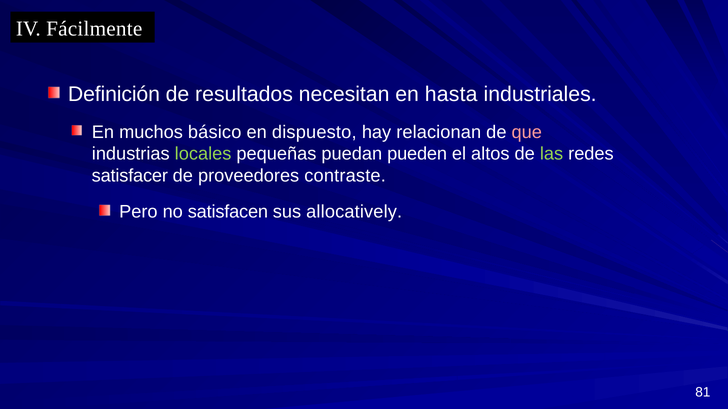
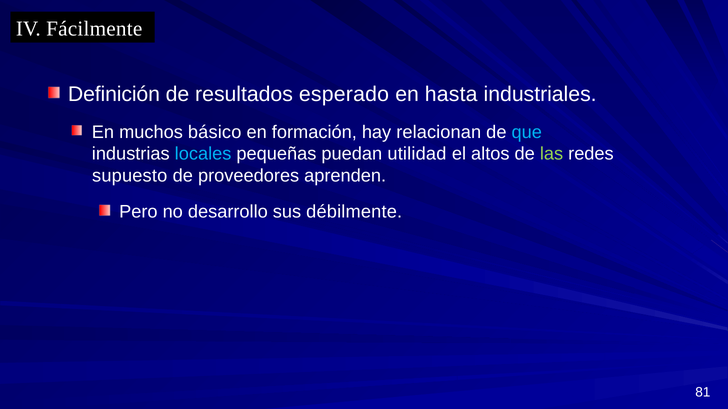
necesitan: necesitan -> esperado (344, 94)
dispuesto: dispuesto -> formación (314, 132)
que colour: pink -> light blue (527, 132)
locales colour: light green -> light blue (203, 154)
pueden: pueden -> utilidad (417, 154)
satisfacer: satisfacer -> supuesto (130, 176)
contraste: contraste -> aprenden (345, 176)
satisfacen: satisfacen -> desarrollo (228, 212)
allocatively: allocatively -> débilmente (354, 212)
